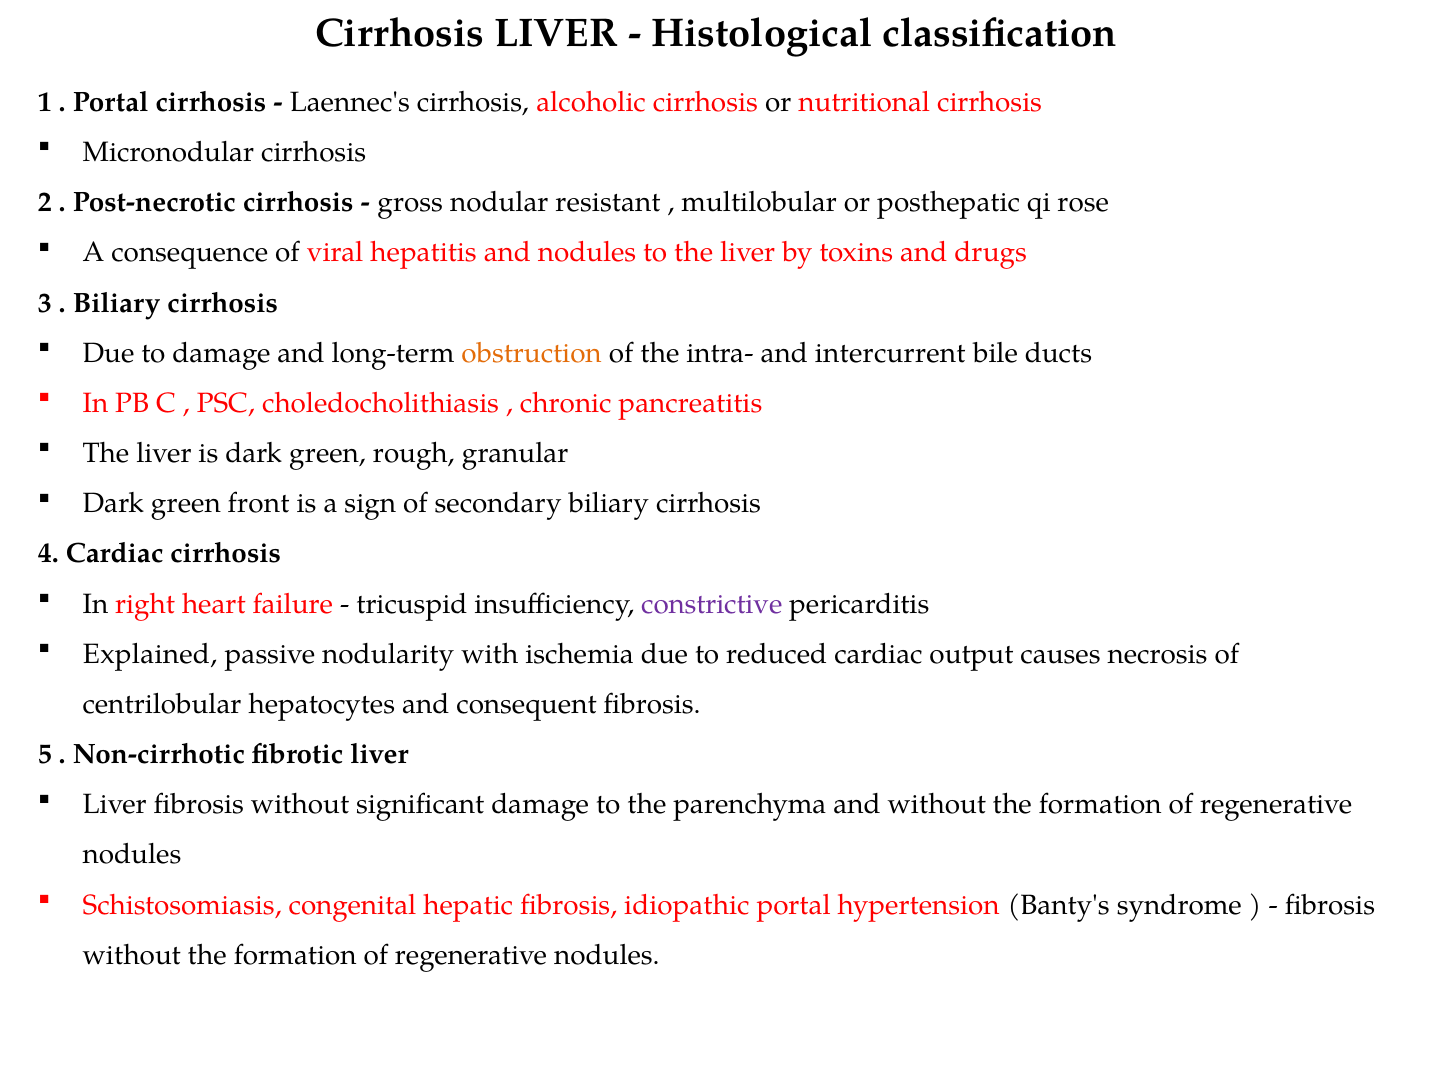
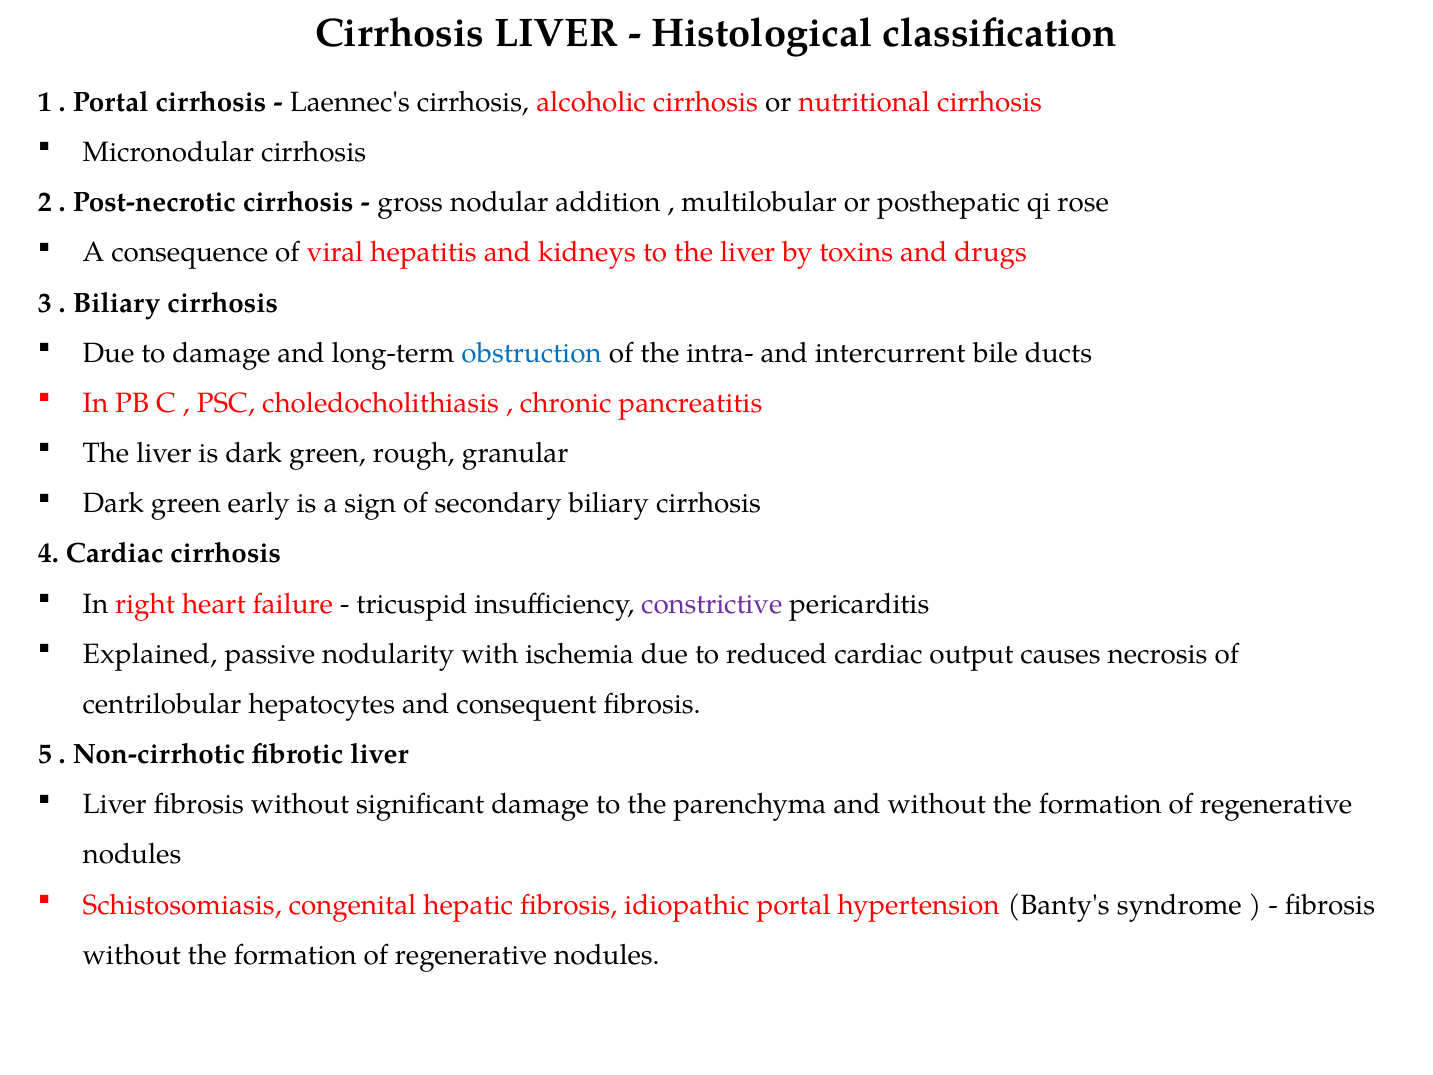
resistant: resistant -> addition (608, 202)
and nodules: nodules -> kidneys (587, 253)
obstruction colour: orange -> blue (532, 353)
front: front -> early (259, 503)
